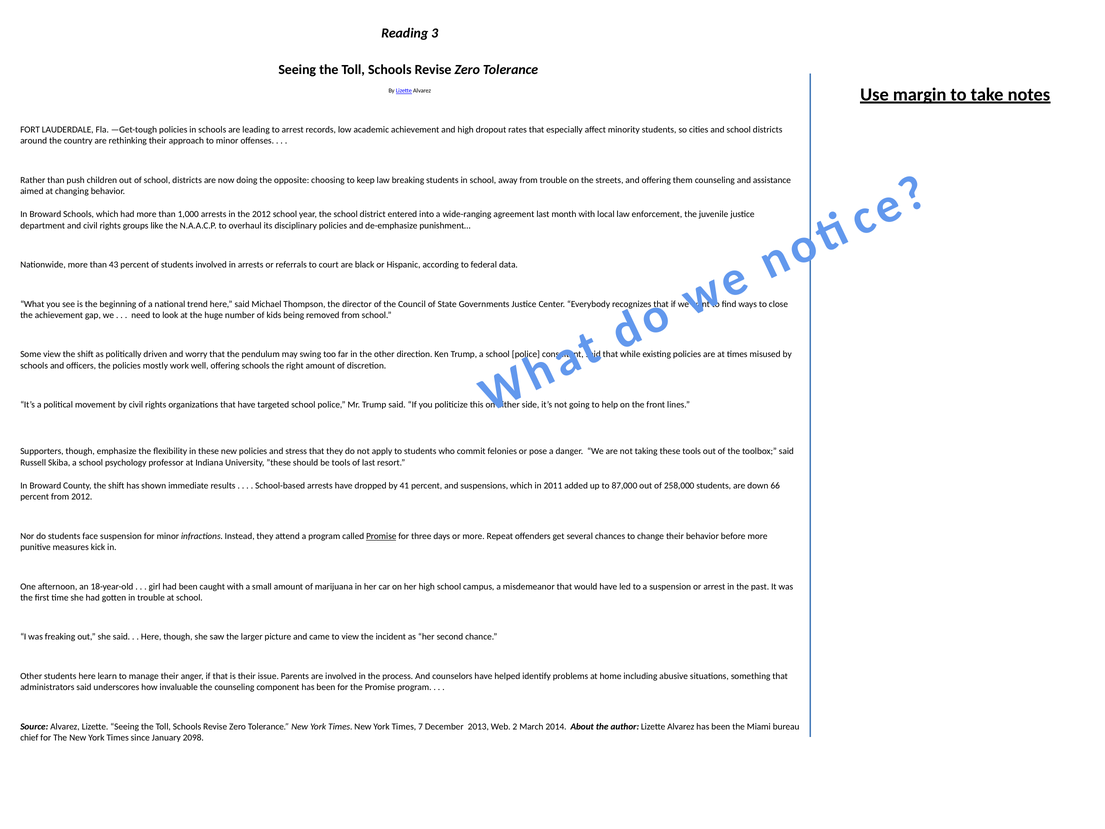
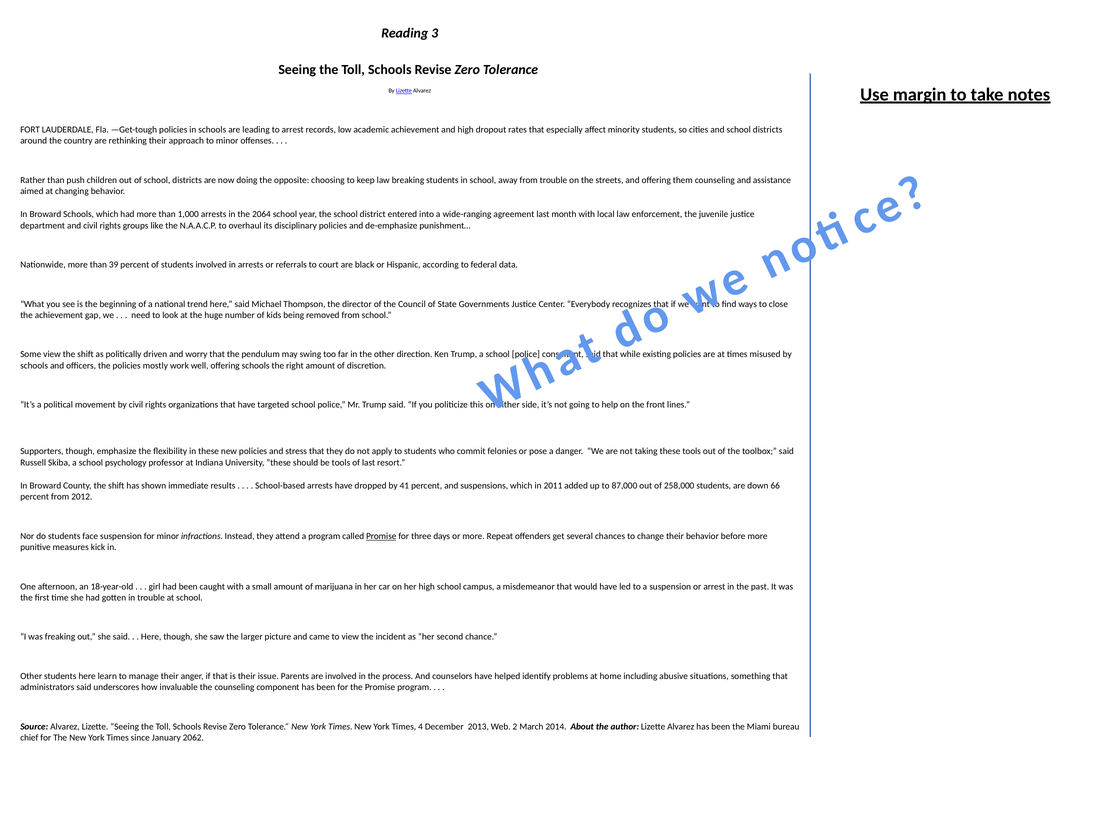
the 2012: 2012 -> 2064 (261, 214)
43: 43 -> 39 (114, 265)
7: 7 -> 4 (421, 726)
2098: 2098 -> 2062 (193, 737)
